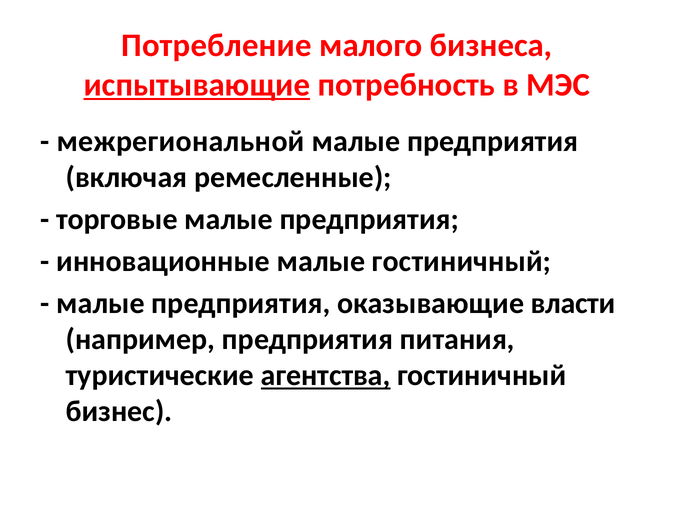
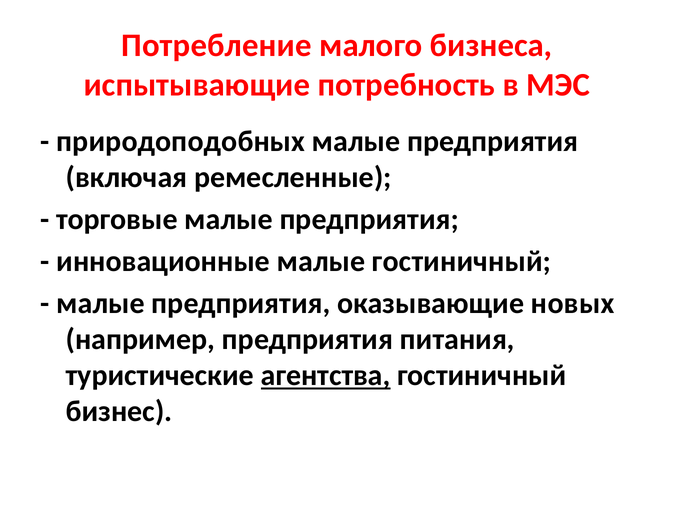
испытывающие underline: present -> none (197, 85)
межрегиональной: межрегиональной -> природоподобных (181, 141)
власти: власти -> новых (573, 303)
